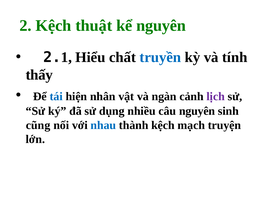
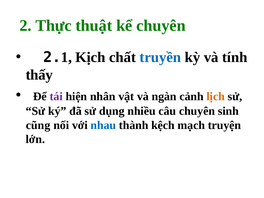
2 Kệch: Kệch -> Thực (54, 26)
kể nguyên: nguyên -> chuyên (161, 26)
Hiểu: Hiểu -> Kịch (90, 57)
tái colour: blue -> purple (56, 96)
lịch colour: purple -> orange (216, 96)
câu nguyên: nguyên -> chuyên (197, 111)
